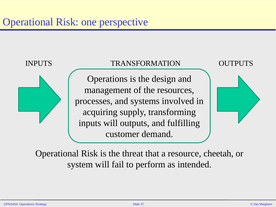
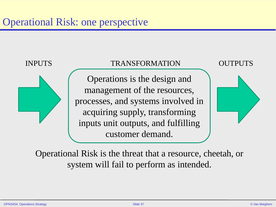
inputs will: will -> unit (111, 123)
